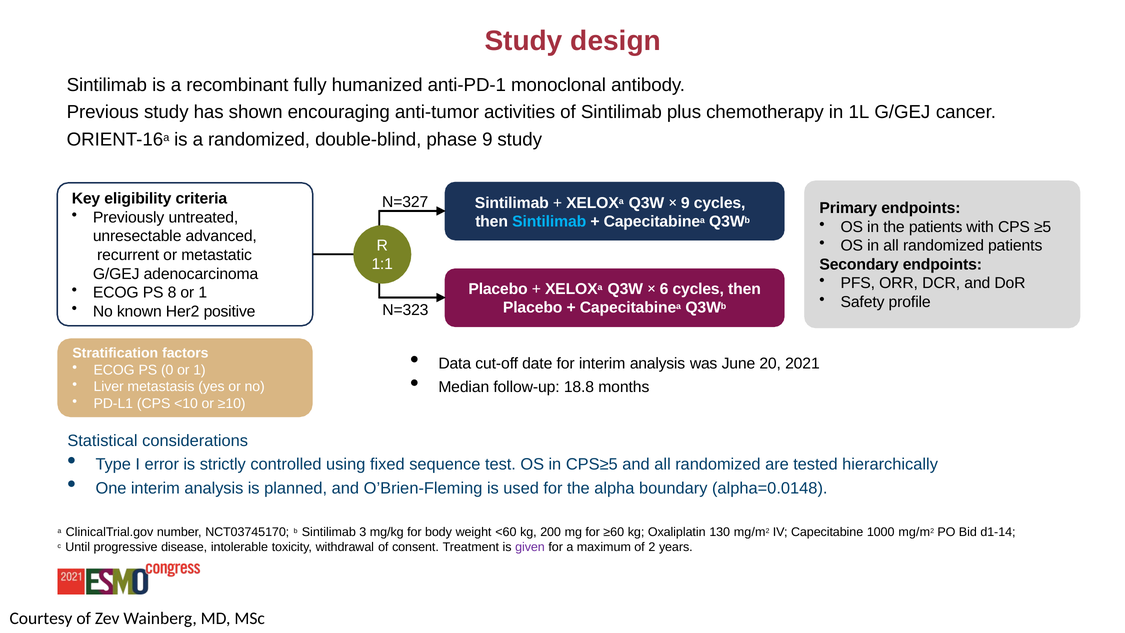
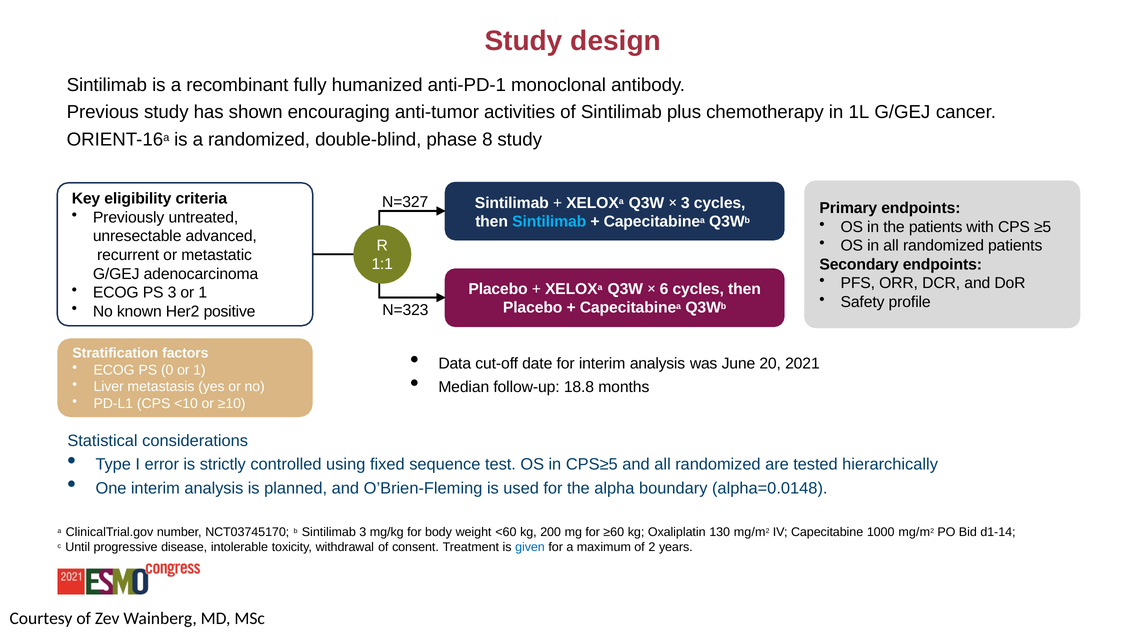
phase 9: 9 -> 8 (487, 139)
9: 9 -> 3 (685, 203)
PS 8: 8 -> 3 (172, 293)
given colour: purple -> blue (530, 547)
